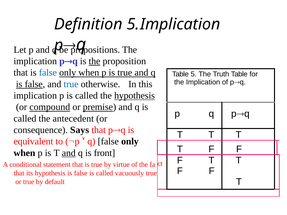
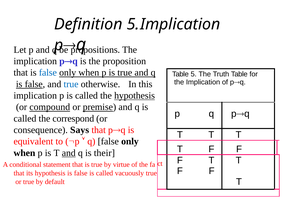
the underline: present -> none (95, 61)
antecedent: antecedent -> correspond (73, 119)
front: front -> their (104, 153)
